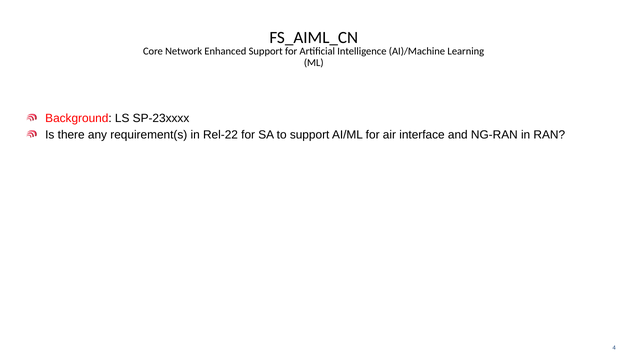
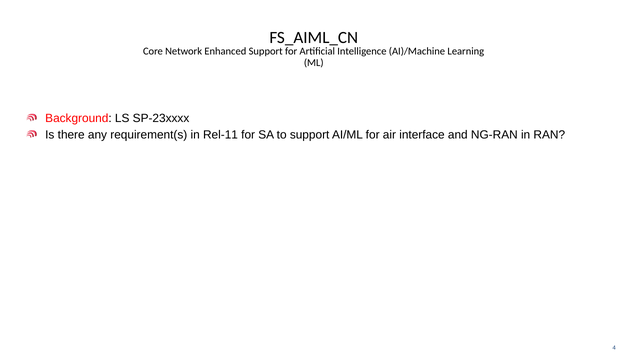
Rel-22: Rel-22 -> Rel-11 (220, 135)
